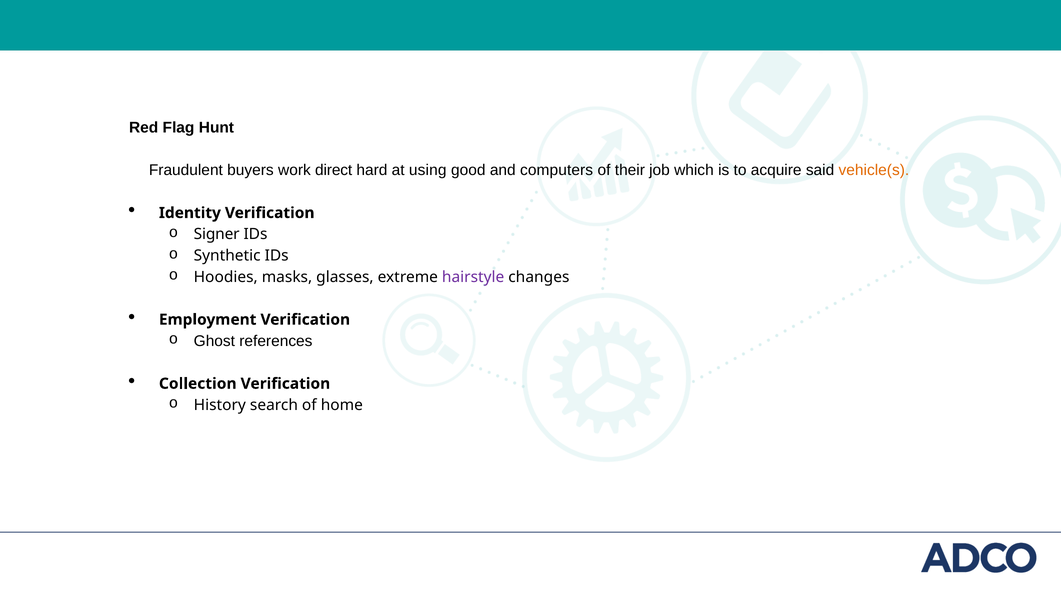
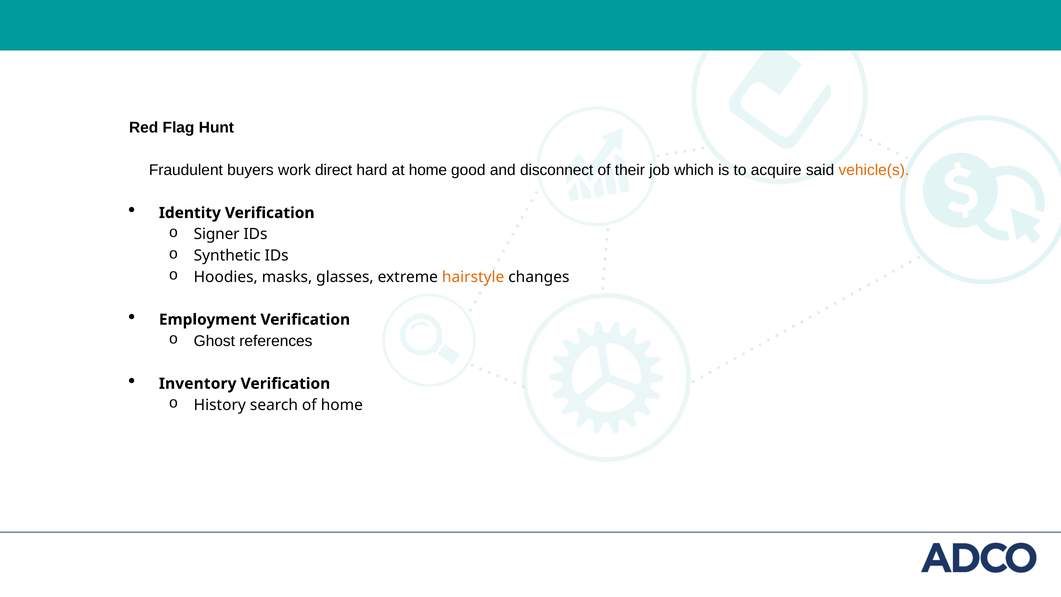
at using: using -> home (428, 170)
computers: computers -> disconnect (557, 170)
hairstyle colour: purple -> orange (473, 277)
Collection: Collection -> Inventory (198, 384)
